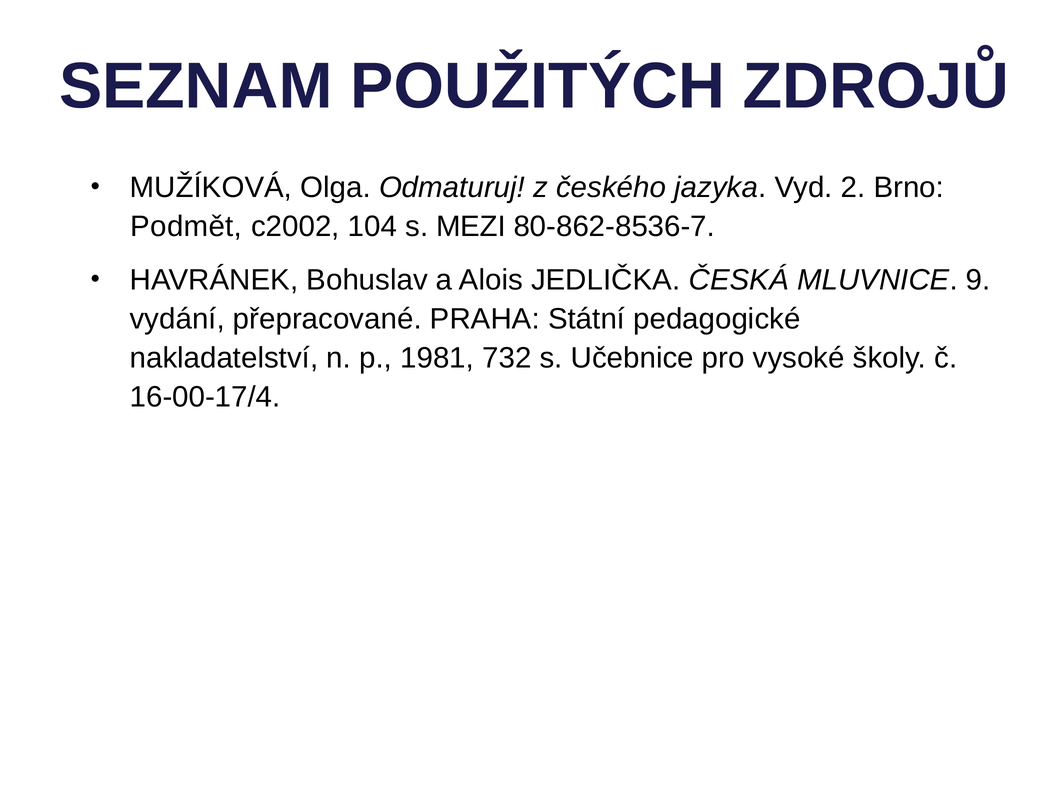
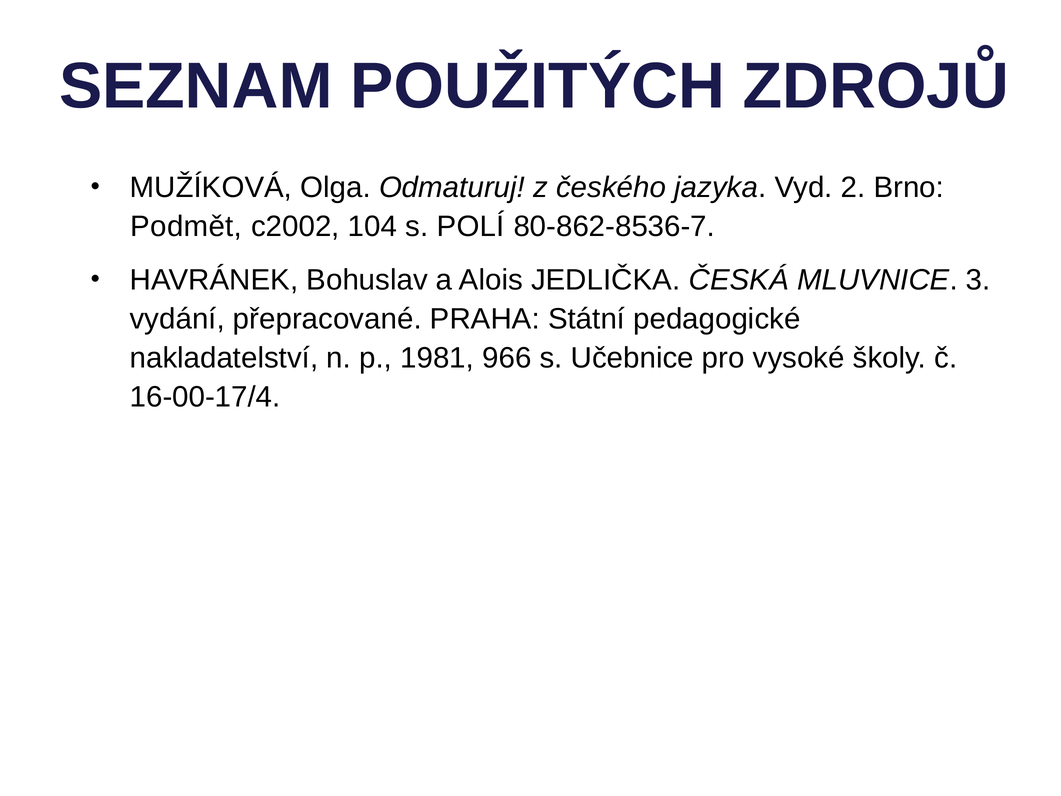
MEZI: MEZI -> POLÍ (471, 227)
9: 9 -> 3 (978, 280)
732: 732 -> 966 (507, 358)
